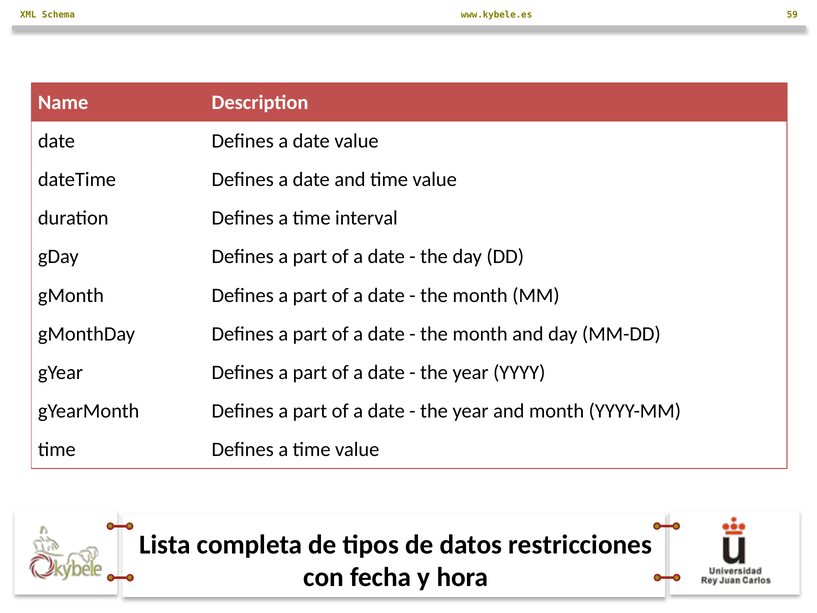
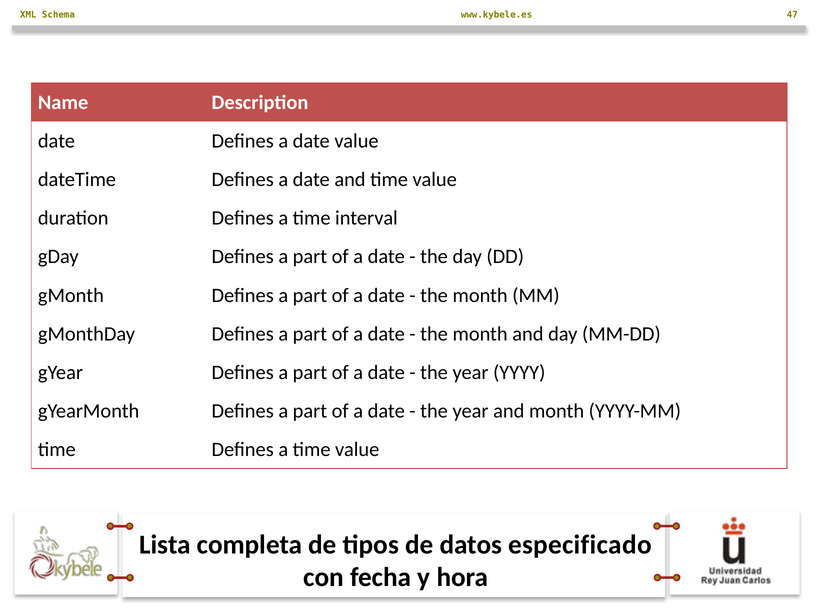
59: 59 -> 47 (792, 15)
restricciones: restricciones -> especificado (580, 544)
